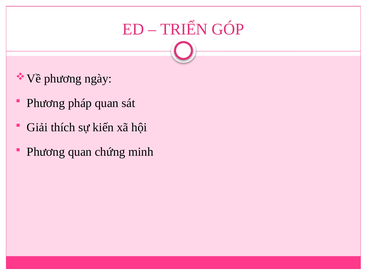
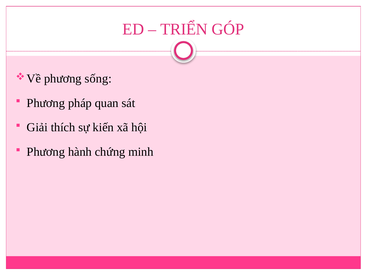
ngày: ngày -> sống (98, 79)
Phương quan: quan -> hành (80, 152)
